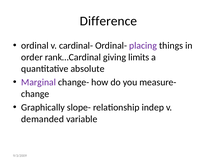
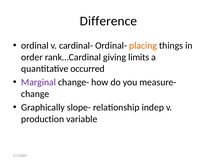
placing colour: purple -> orange (143, 46)
absolute: absolute -> occurred (88, 69)
demanded: demanded -> production (43, 119)
